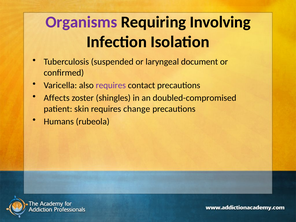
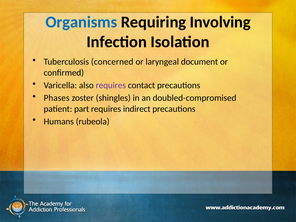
Organisms colour: purple -> blue (81, 22)
suspended: suspended -> concerned (112, 62)
Affects: Affects -> Phases (57, 98)
skin: skin -> part (82, 109)
change: change -> indirect (137, 109)
